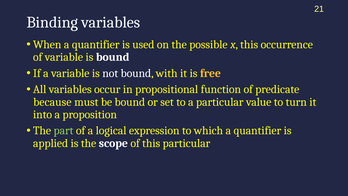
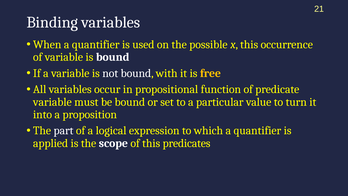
because: because -> variable (52, 102)
part colour: light green -> white (64, 130)
this particular: particular -> predicates (187, 143)
